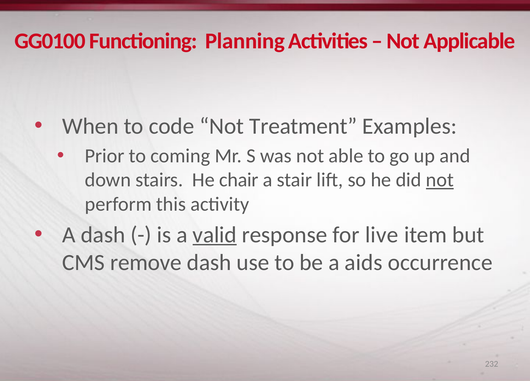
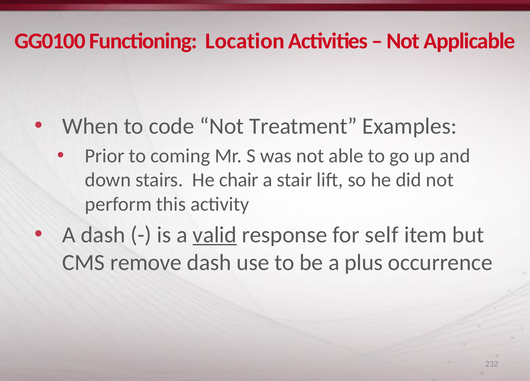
Planning: Planning -> Location (245, 41)
not underline: present -> none (440, 180)
live: live -> self (382, 235)
aids: aids -> plus (364, 263)
